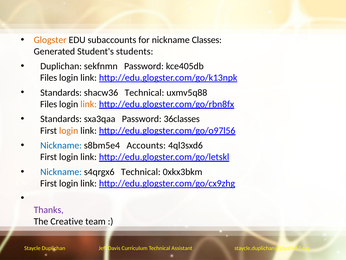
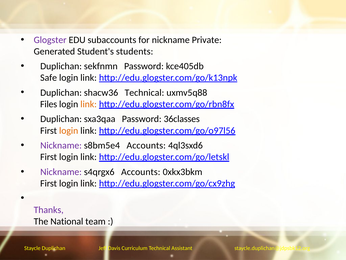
Glogster colour: orange -> purple (50, 40)
Classes: Classes -> Private (207, 40)
Files: Files -> Safe (49, 78)
Standards: Standards -> Duplichan (61, 92)
Standards: Standards -> Duplichan (61, 119)
Nickname colour: blue -> purple (61, 145)
Nickname colour: blue -> purple (61, 172)
s4qrgx6 Technical: Technical -> Accounts (141, 172)
Creative: Creative -> National (67, 221)
